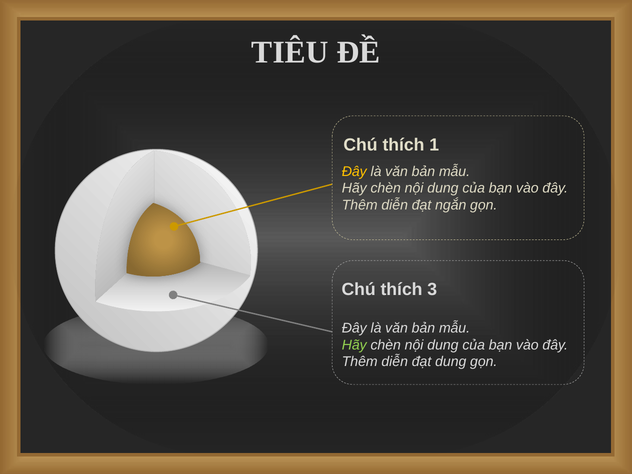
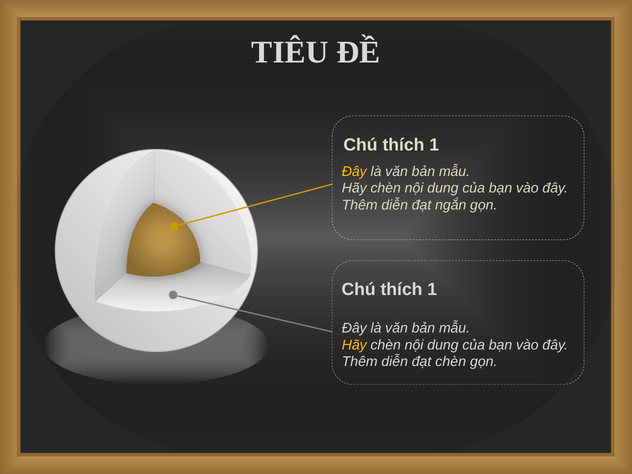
3: 3 -> 1 (432, 290)
Hãy colour: light green -> yellow (354, 345)
đạt dung: dung -> chèn (451, 362)
